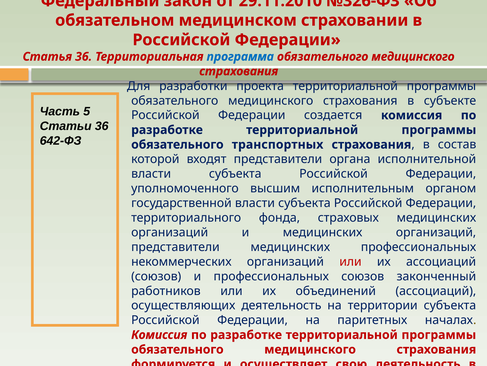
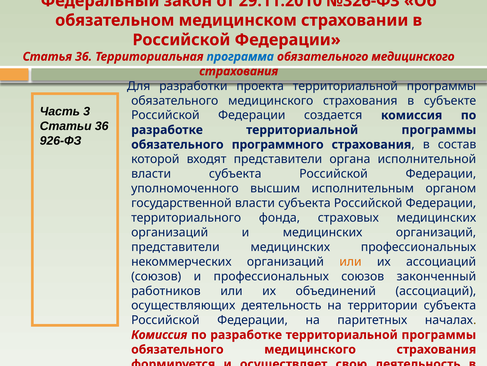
5: 5 -> 3 (87, 111)
642-ФЗ: 642-ФЗ -> 926-ФЗ (61, 140)
транспортных: транспортных -> программного (278, 144)
или colour: red -> orange (350, 261)
